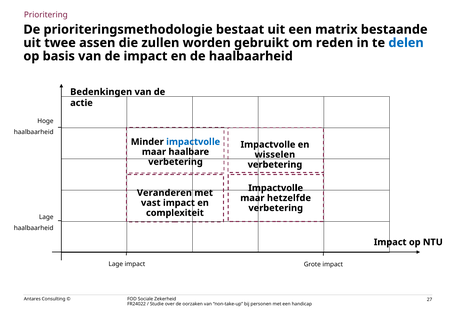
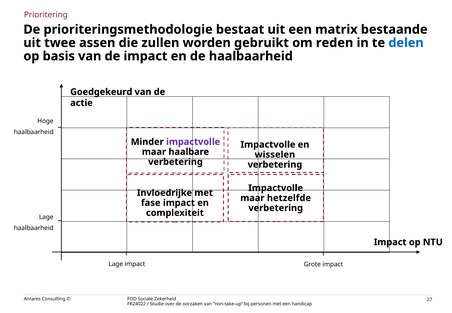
Bedenkingen: Bedenkingen -> Goedgekeurd (101, 92)
impactvolle colour: blue -> purple (193, 142)
Veranderen: Veranderen -> Invloedrijke (164, 193)
vast: vast -> fase (151, 203)
